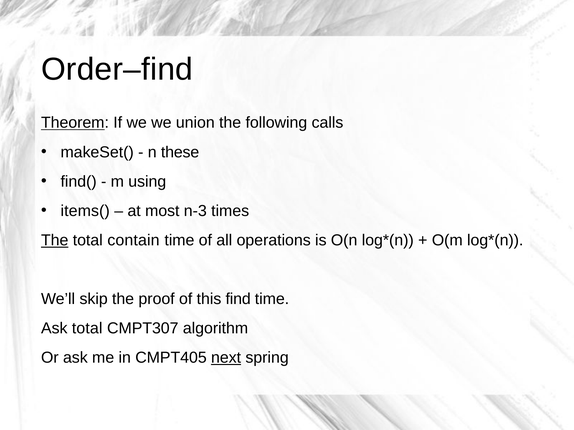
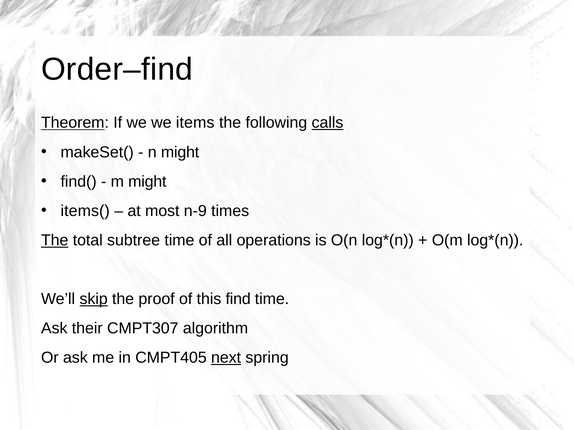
union: union -> items (195, 123)
calls underline: none -> present (327, 123)
n these: these -> might (180, 152)
m using: using -> might (147, 182)
n-3: n-3 -> n-9 (195, 211)
contain: contain -> subtree (134, 240)
skip underline: none -> present (94, 299)
Ask total: total -> their (87, 329)
